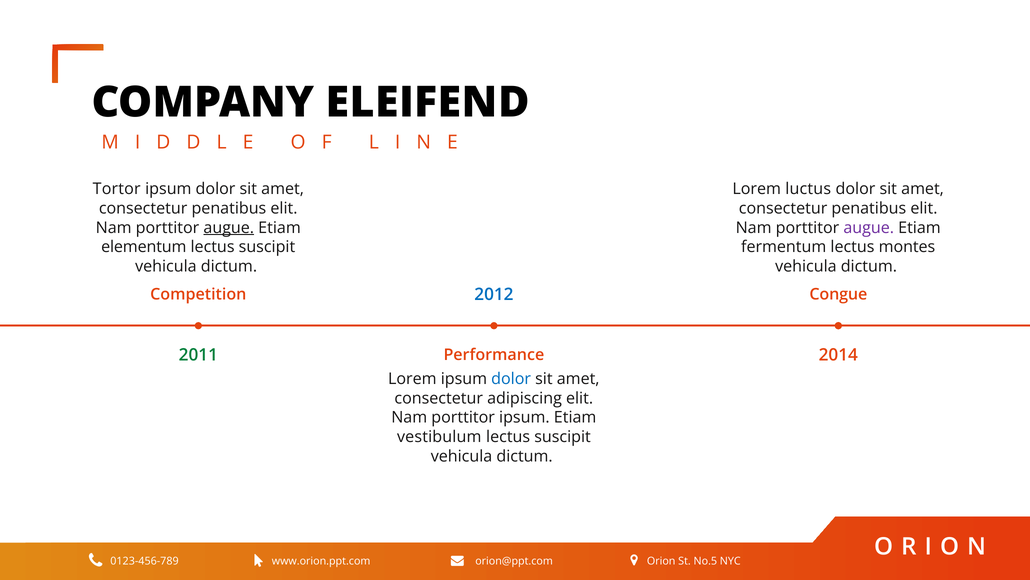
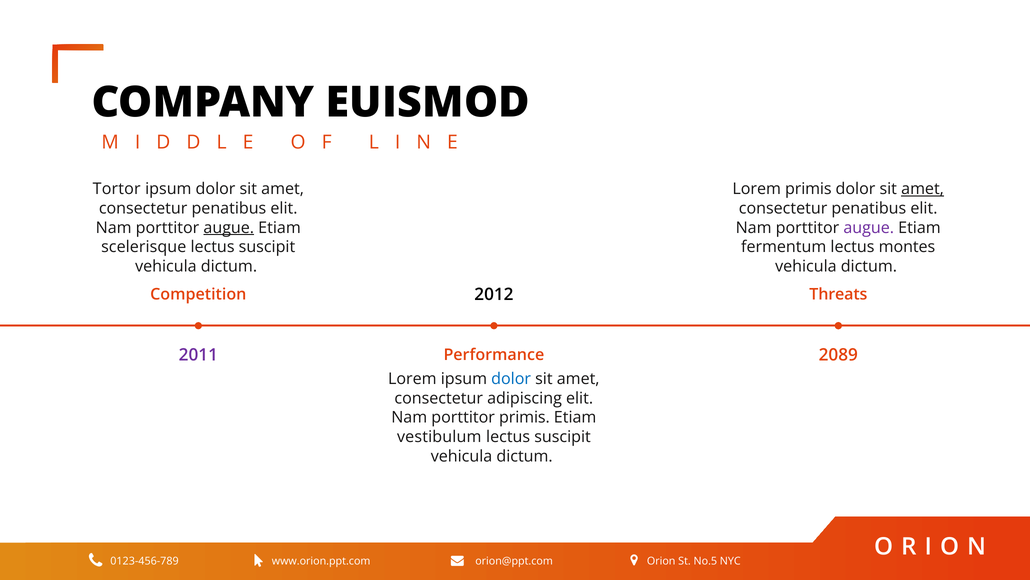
ELEIFEND: ELEIFEND -> EUISMOD (428, 102)
Lorem luctus: luctus -> primis (808, 189)
amet underline: none -> present (923, 189)
elementum: elementum -> scelerisque (144, 247)
2012 colour: blue -> black (494, 294)
Congue: Congue -> Threats (838, 294)
2011 colour: green -> purple (198, 355)
2014: 2014 -> 2089 (838, 355)
porttitor ipsum: ipsum -> primis (524, 417)
